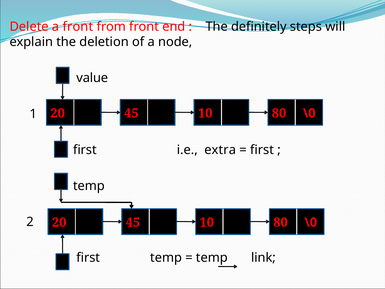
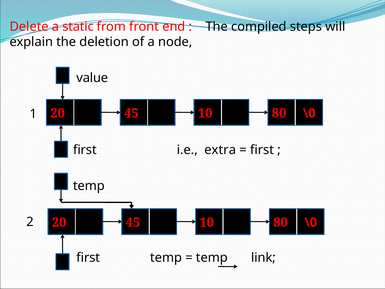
a front: front -> static (78, 27)
definitely: definitely -> compiled (259, 27)
